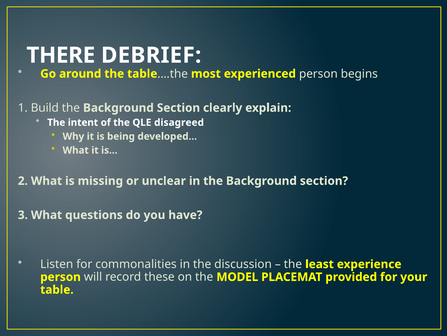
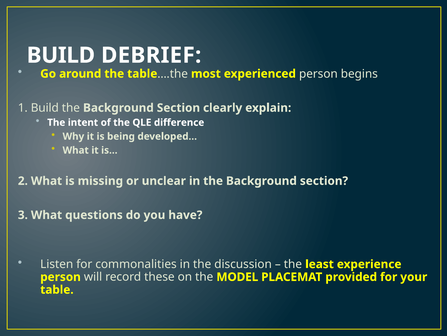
THERE: THERE -> BUILD (61, 55)
disagreed: disagreed -> difference (179, 122)
